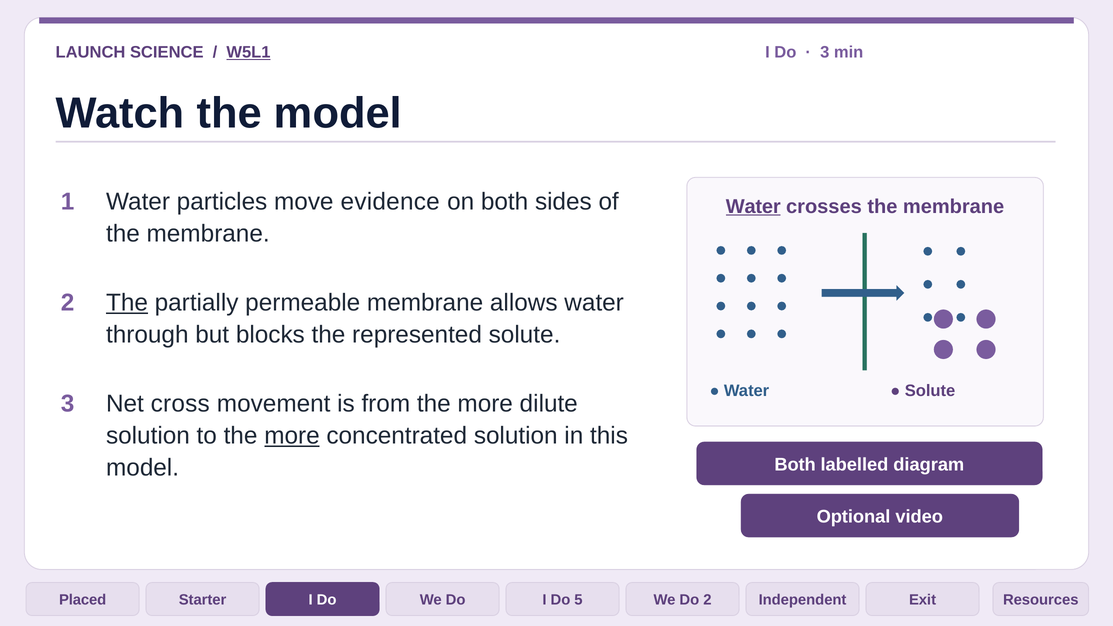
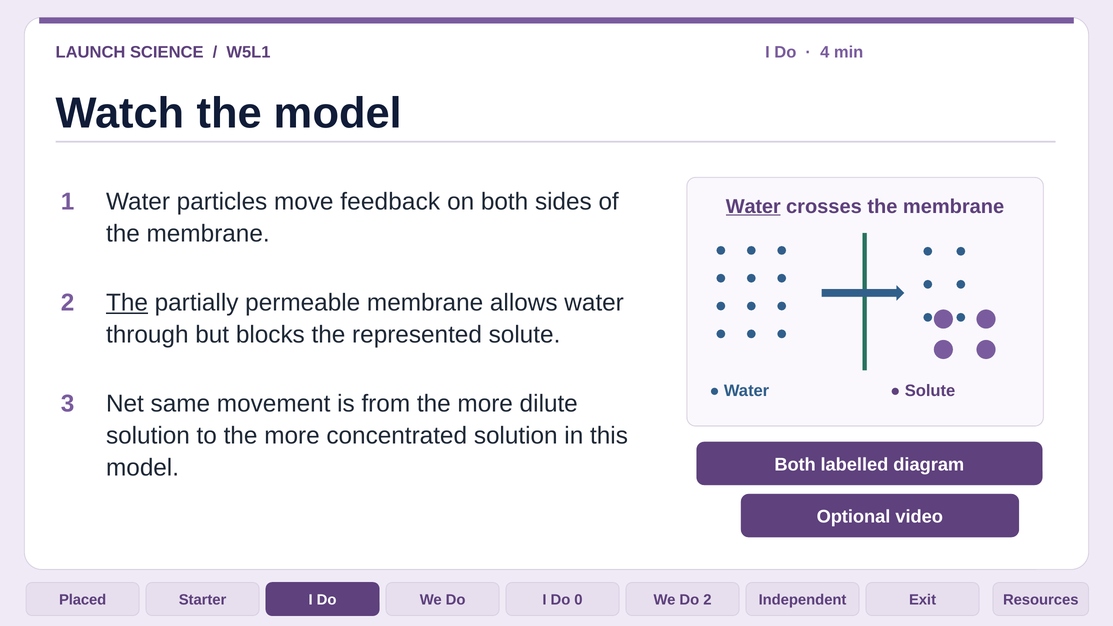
W5L1 underline: present -> none (248, 52)
3: 3 -> 4 (825, 52)
evidence: evidence -> feedback (390, 202)
cross: cross -> same (180, 404)
more underline: present -> none (292, 436)
5: 5 -> 0 (578, 600)
